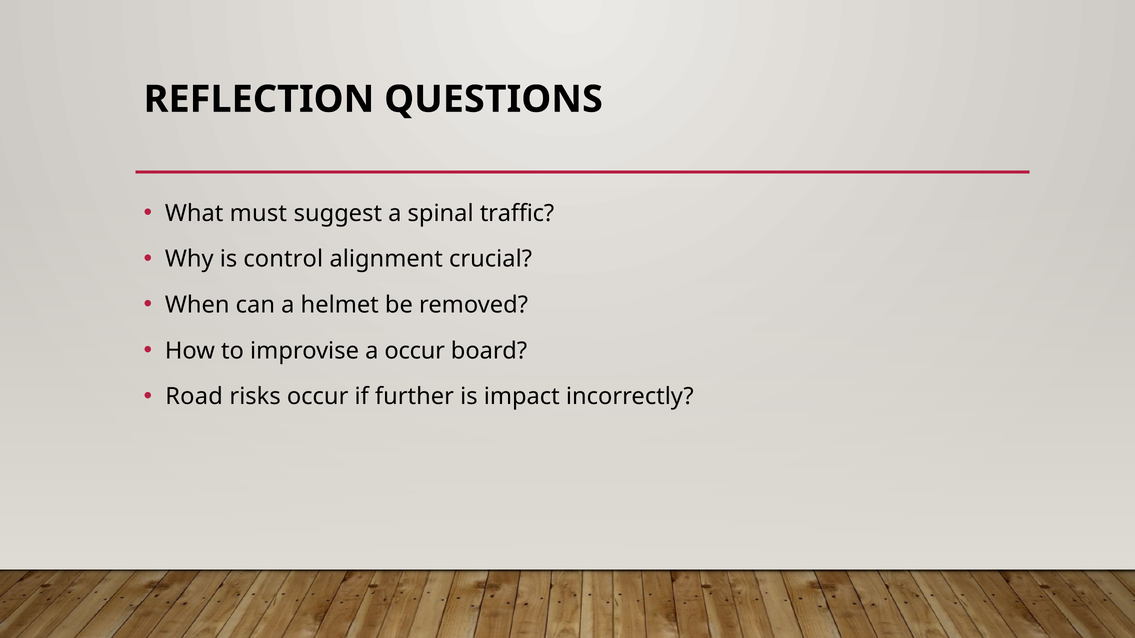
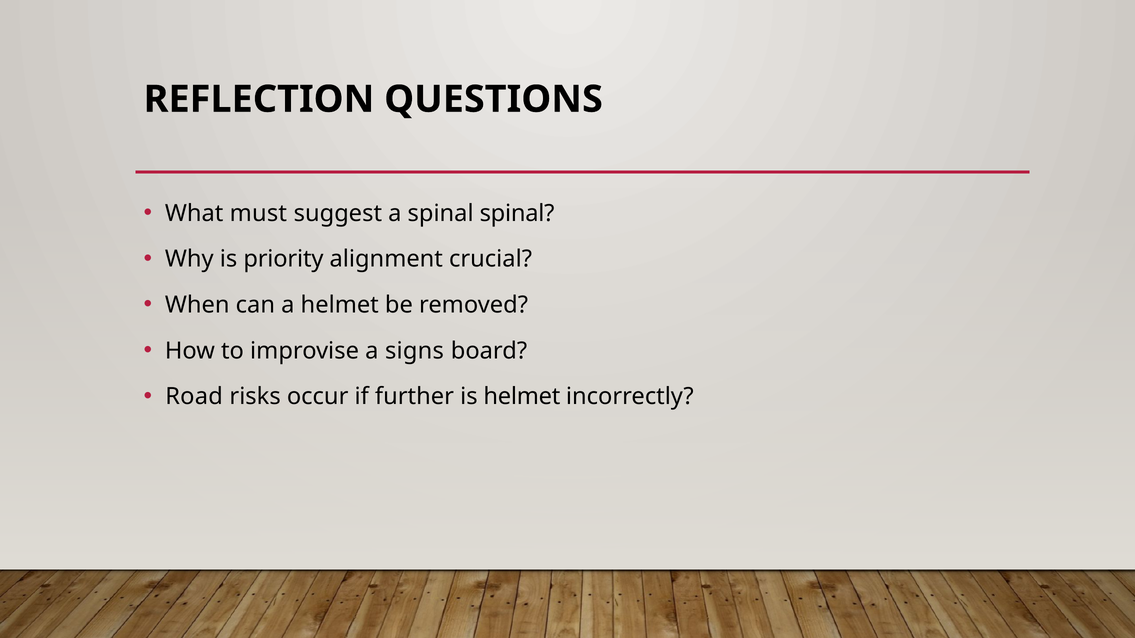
spinal traffic: traffic -> spinal (517, 213)
control: control -> priority (283, 259)
a occur: occur -> signs (414, 351)
is impact: impact -> helmet (522, 397)
